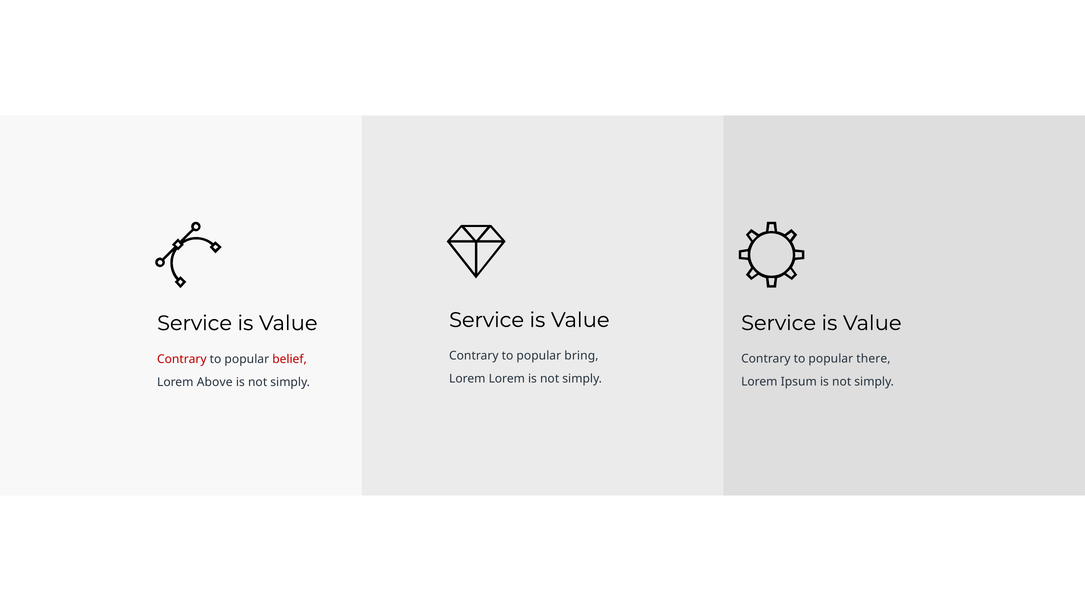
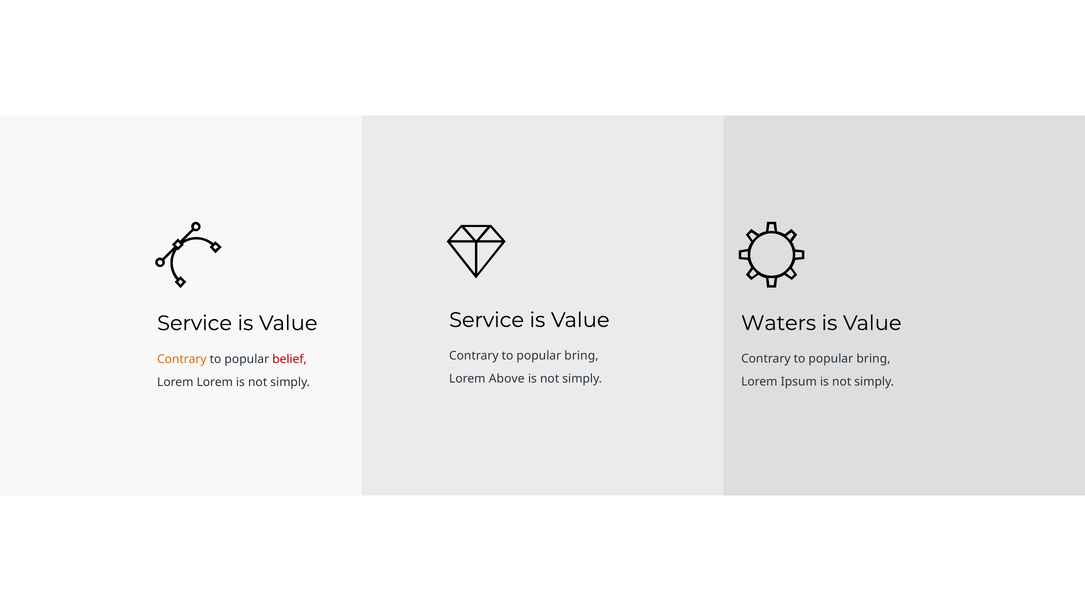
Service: Service -> Waters (779, 323)
there: there -> bring (873, 359)
Contrary colour: red -> orange (182, 359)
Lorem Lorem: Lorem -> Above (507, 379)
Lorem Above: Above -> Lorem (215, 382)
